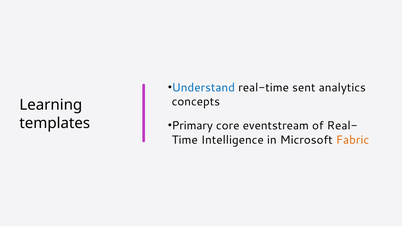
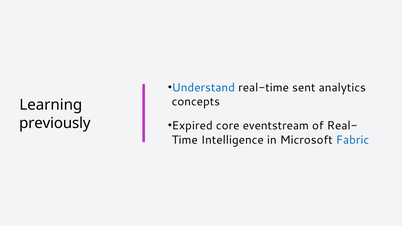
templates: templates -> previously (55, 123)
Primary: Primary -> Expired (192, 126)
Fabric colour: orange -> blue (353, 140)
